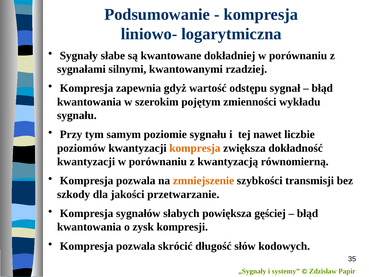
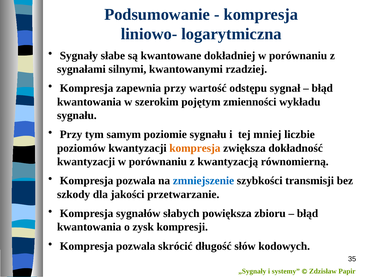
zapewnia gdyż: gdyż -> przy (175, 88)
nawet: nawet -> mniej (267, 134)
zmniejszenie colour: orange -> blue (203, 181)
gęściej: gęściej -> zbioru (270, 213)
